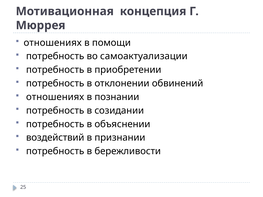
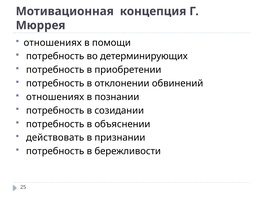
самоактуализации: самоактуализации -> детерминирующих (144, 56)
воздействий: воздействий -> действовать (55, 138)
